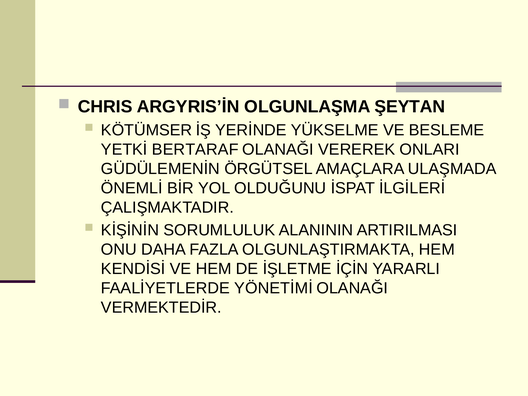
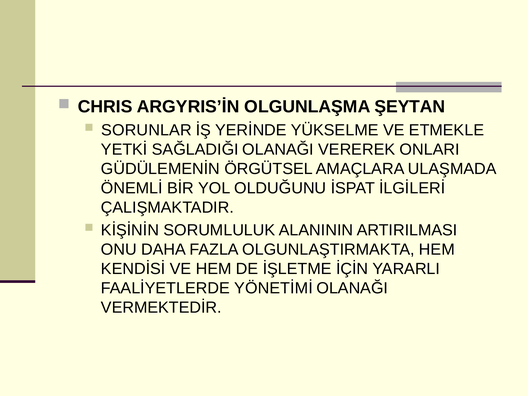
KÖTÜMSER: KÖTÜMSER -> SORUNLAR (147, 130)
BESLEME: BESLEME -> ETMEKLE (447, 130)
BERTARAF: BERTARAF -> SAĞLADIĞI (195, 150)
